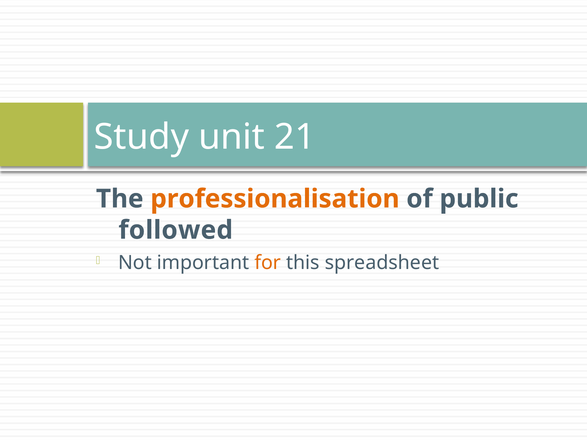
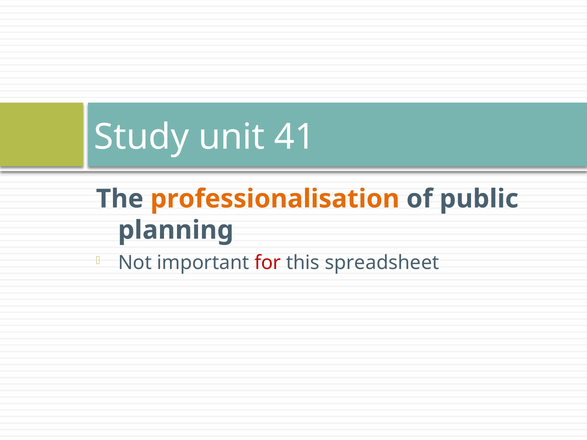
21: 21 -> 41 (295, 137)
followed: followed -> planning (176, 230)
for colour: orange -> red (268, 263)
